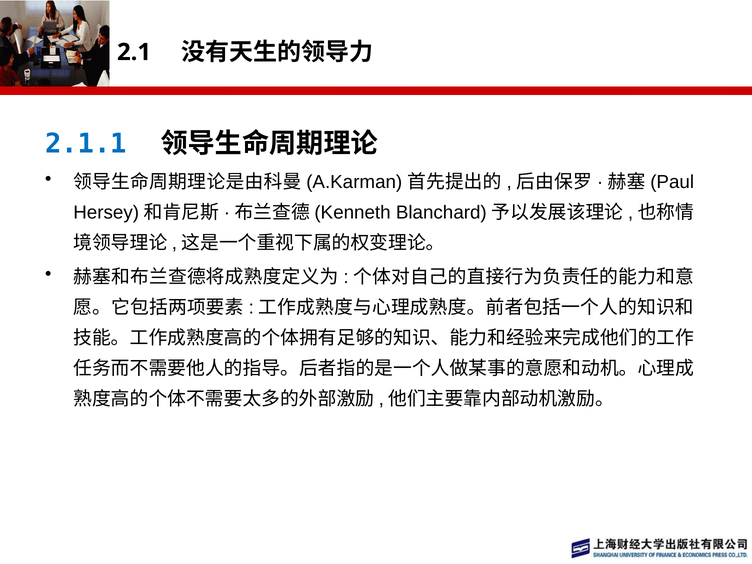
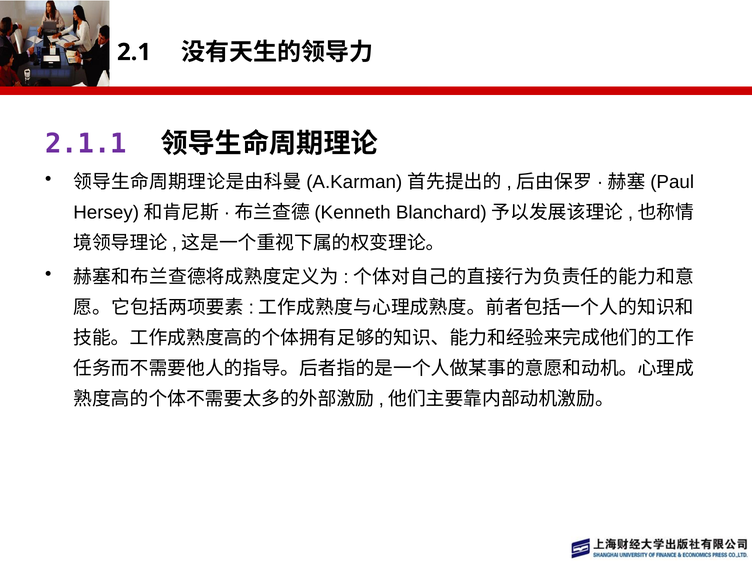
2.1.1 colour: blue -> purple (86, 144)
